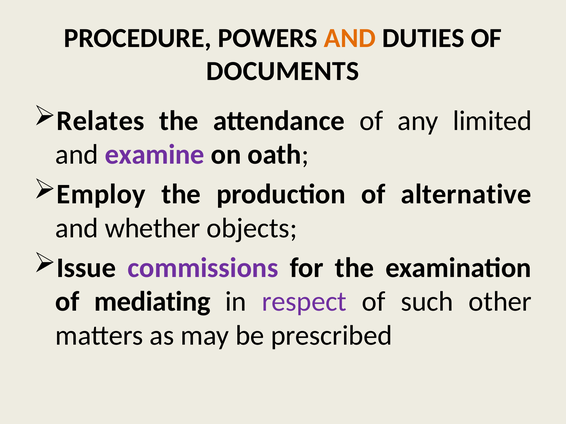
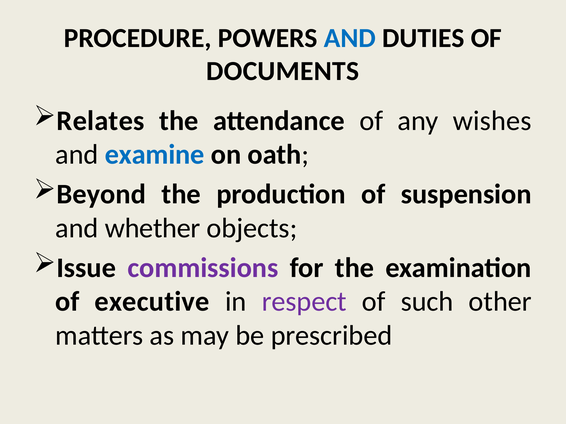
AND colour: orange -> blue (350, 38)
limited: limited -> wishes (492, 121)
examine colour: purple -> blue (155, 155)
Employ: Employ -> Beyond (101, 194)
alternative: alternative -> suspension (466, 194)
mediating: mediating -> executive (152, 302)
